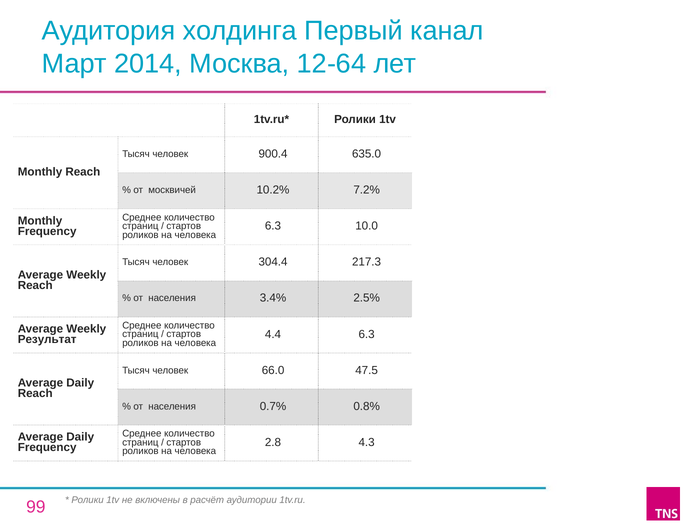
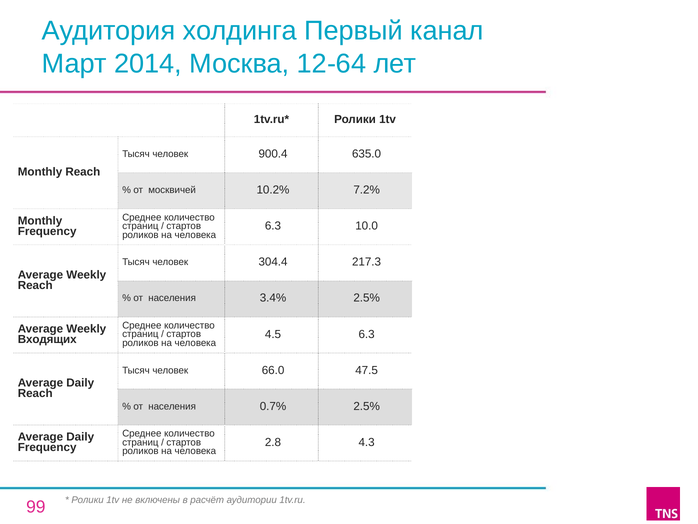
4.4: 4.4 -> 4.5 (273, 334)
Результат: Результат -> Входящих (47, 339)
0.7% 0.8%: 0.8% -> 2.5% (367, 406)
